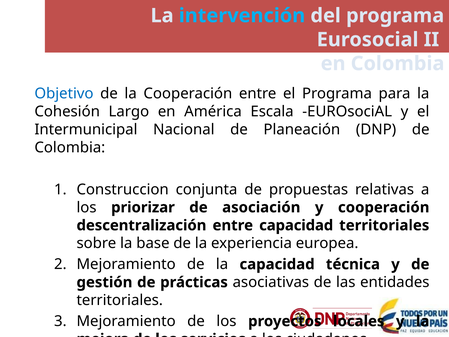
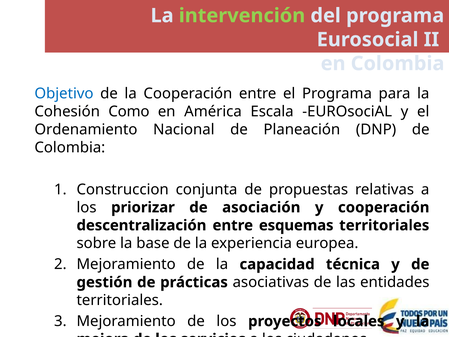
intervención colour: light blue -> light green (242, 16)
Largo: Largo -> Como (129, 111)
Intermunicipal: Intermunicipal -> Ordenamiento (86, 129)
entre capacidad: capacidad -> esquemas (296, 225)
